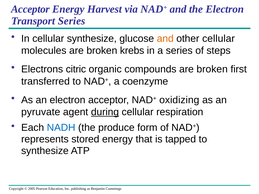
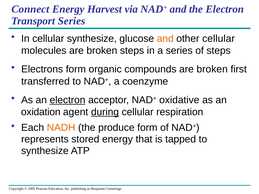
Acceptor: Acceptor -> Connect (30, 9)
broken krebs: krebs -> steps (132, 51)
Electrons citric: citric -> form (76, 69)
electron underline: none -> present (68, 100)
oxidizing: oxidizing -> oxidative (179, 100)
pyruvate: pyruvate -> oxidation (41, 112)
NADH colour: blue -> orange (61, 128)
